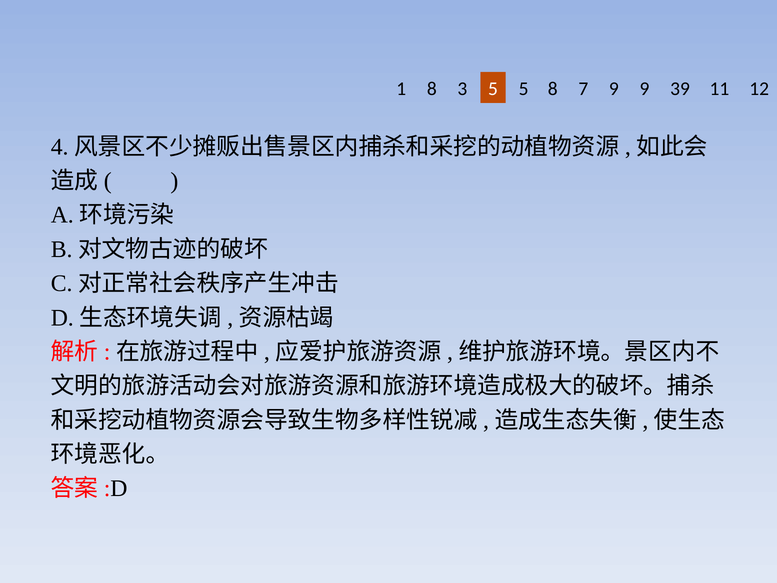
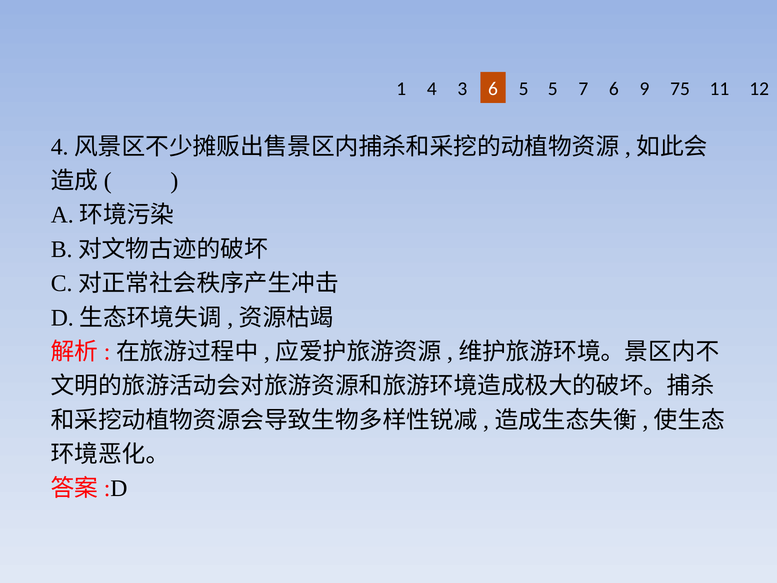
1 8: 8 -> 4 (432, 89)
3 5: 5 -> 6 (493, 89)
5 8: 8 -> 5 (553, 89)
7 9: 9 -> 6 (614, 89)
39: 39 -> 75 (680, 89)
